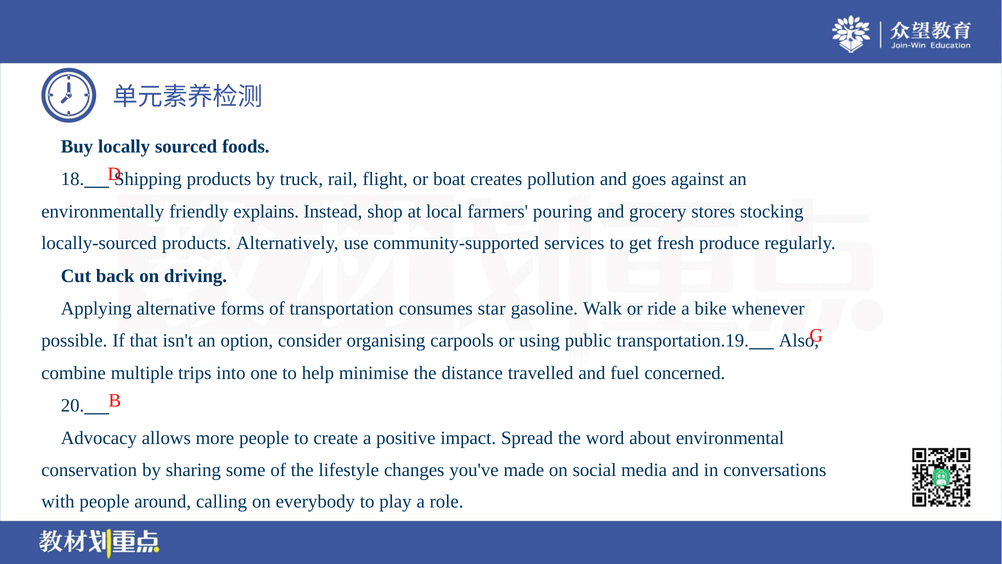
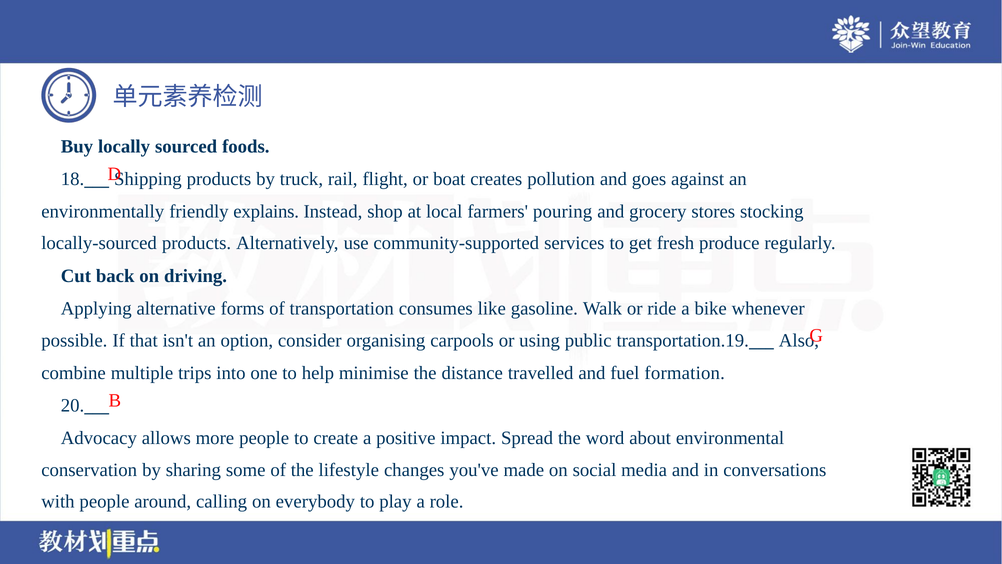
star: star -> like (492, 308)
concerned: concerned -> formation (685, 373)
